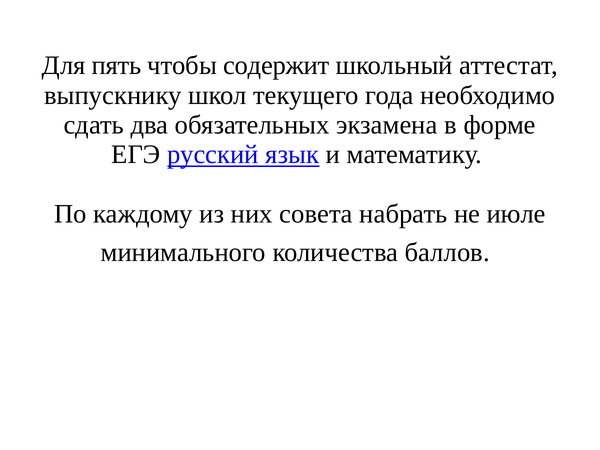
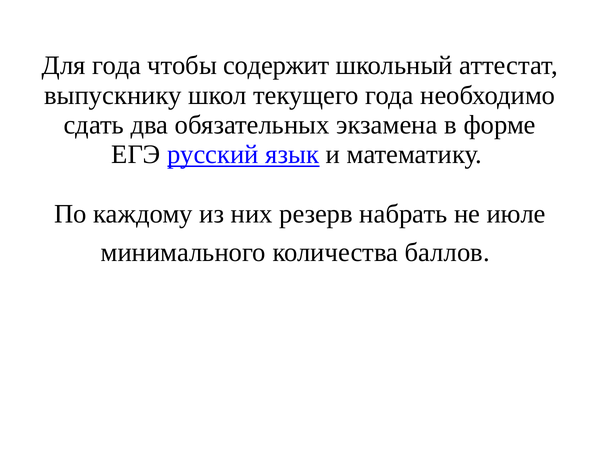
Для пять: пять -> года (117, 66)
совета: совета -> резерв (316, 214)
